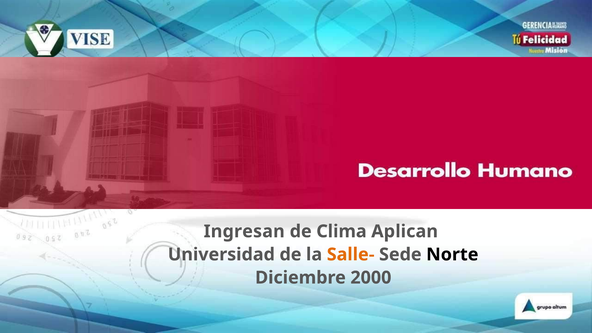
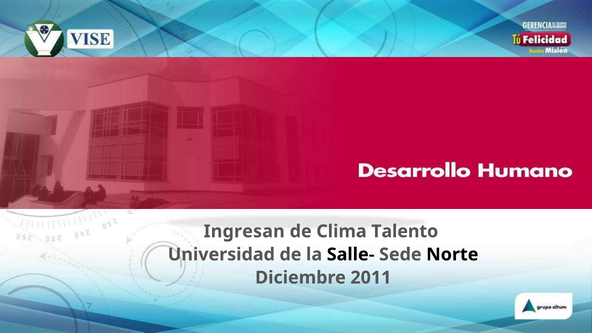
Aplican: Aplican -> Talento (405, 231)
Salle- colour: orange -> black (351, 255)
2000: 2000 -> 2011 (371, 278)
